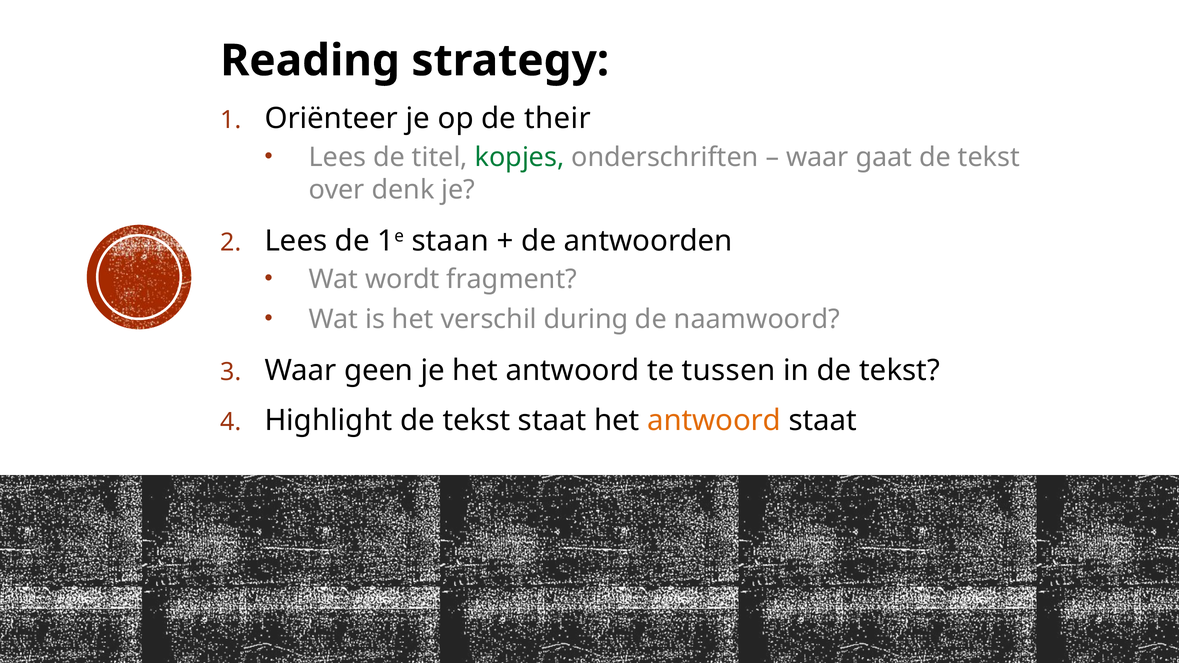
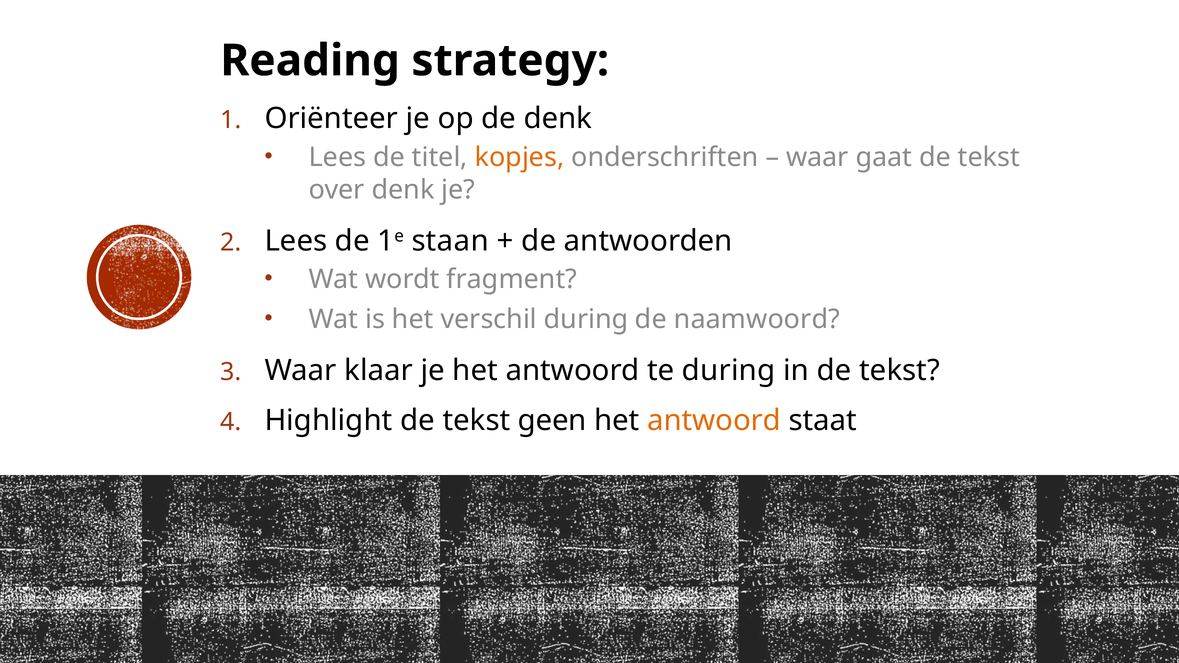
de their: their -> denk (558, 119)
kopjes colour: green -> orange (520, 157)
geen: geen -> klaar (379, 371)
te tussen: tussen -> during (729, 371)
tekst staat: staat -> geen (552, 421)
